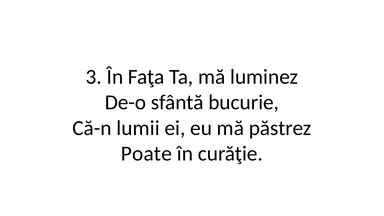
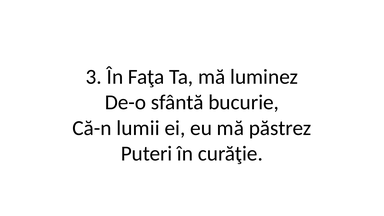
Poate: Poate -> Puteri (147, 154)
